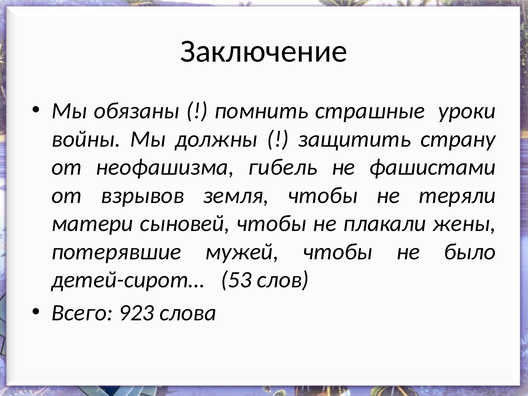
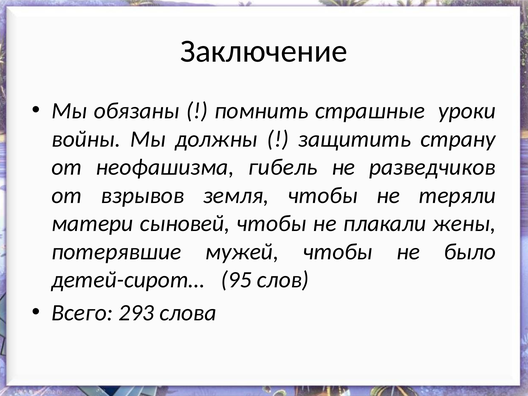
фашистами: фашистами -> разведчиков (432, 167)
53: 53 -> 95 (236, 280)
923: 923 -> 293 (136, 313)
